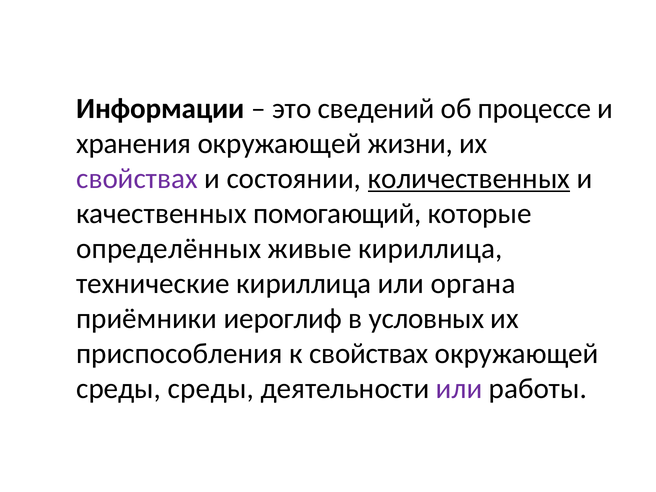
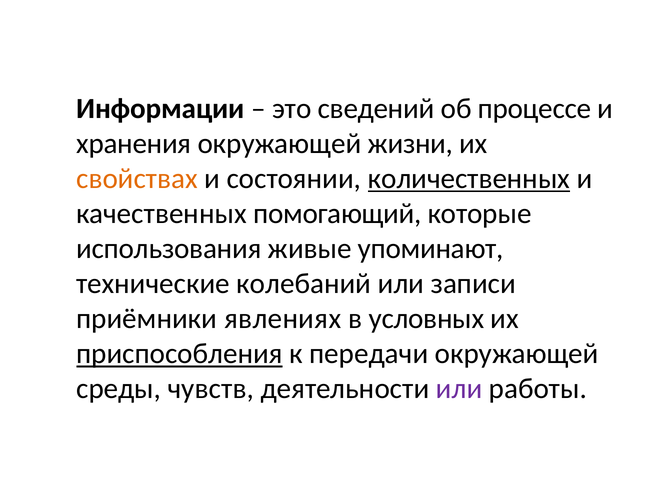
свойствах colour: purple -> orange (137, 179)
определённых: определённых -> использования (169, 249)
живые кириллица: кириллица -> упоминают (431, 249)
технические кириллица: кириллица -> колебаний (304, 284)
органа: органа -> записи (473, 284)
иероглиф: иероглиф -> явлениях (283, 319)
приспособления underline: none -> present (179, 354)
к свойствах: свойствах -> передачи (369, 354)
среды среды: среды -> чувств (211, 389)
